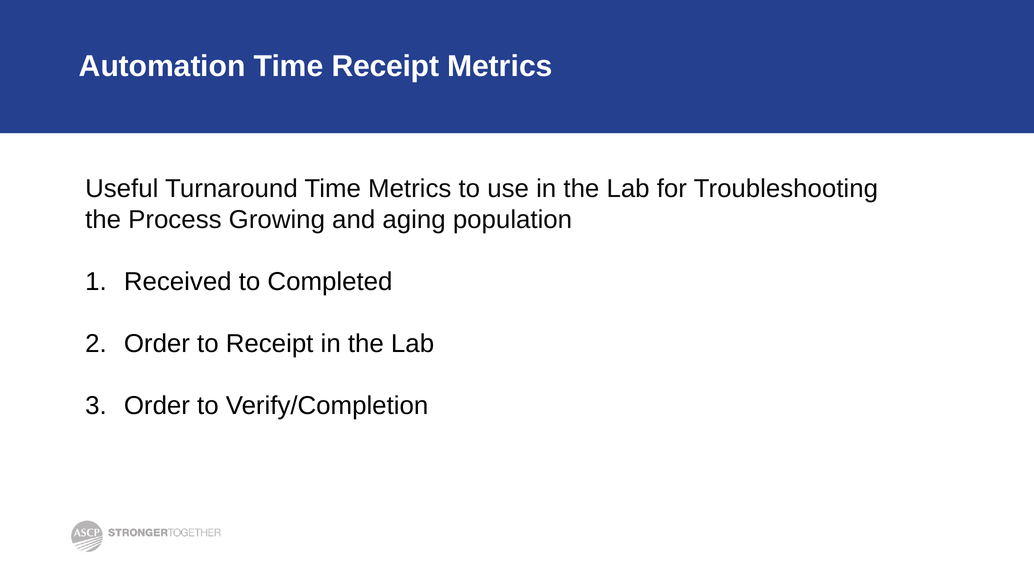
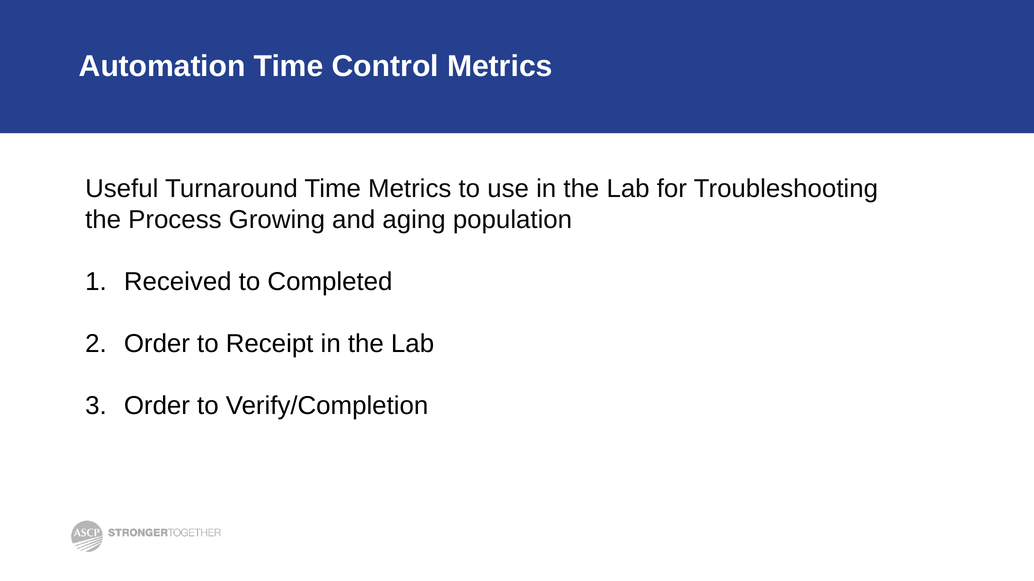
Time Receipt: Receipt -> Control (385, 66)
